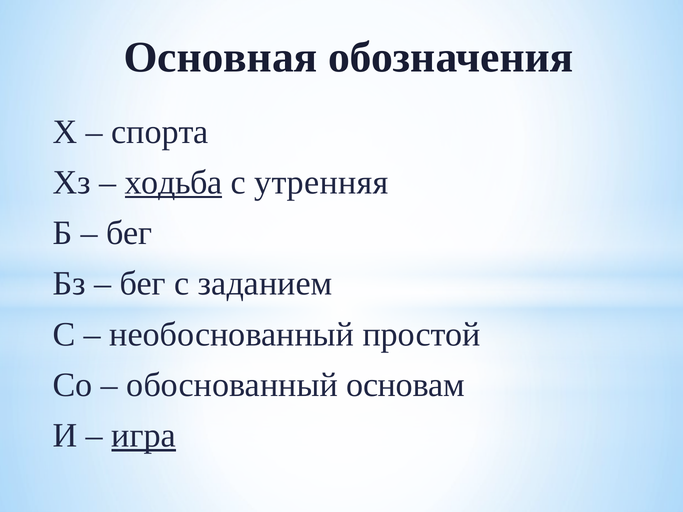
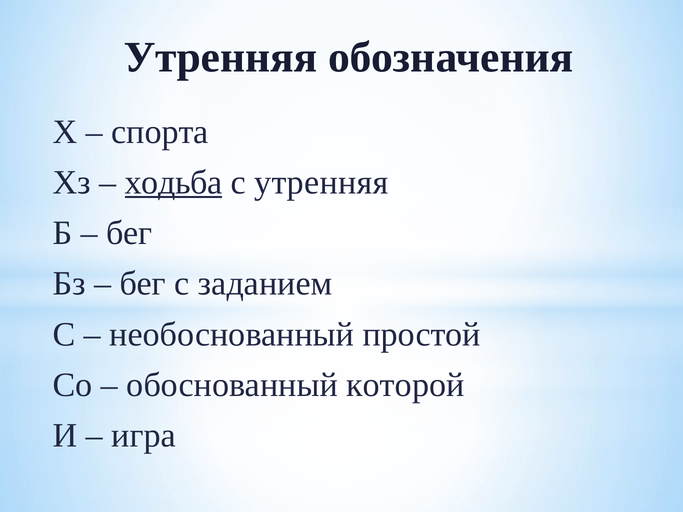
Основная: Основная -> Утренняя (220, 57)
основам: основам -> которой (405, 385)
игра underline: present -> none (144, 436)
